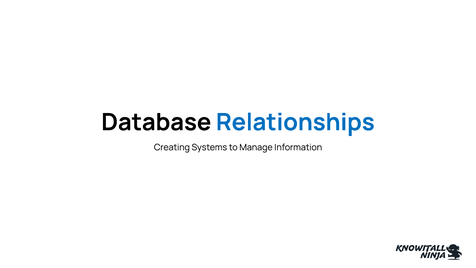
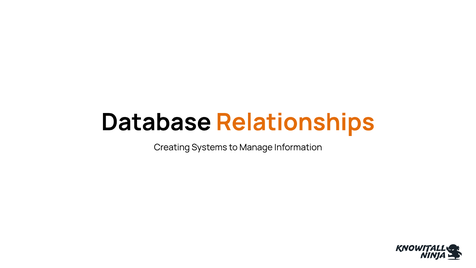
Relationships colour: blue -> orange (295, 122)
